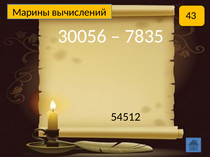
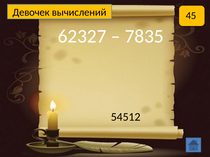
Марины: Марины -> Девочек (31, 12)
43: 43 -> 45 (191, 16)
30056: 30056 -> 62327 (82, 36)
